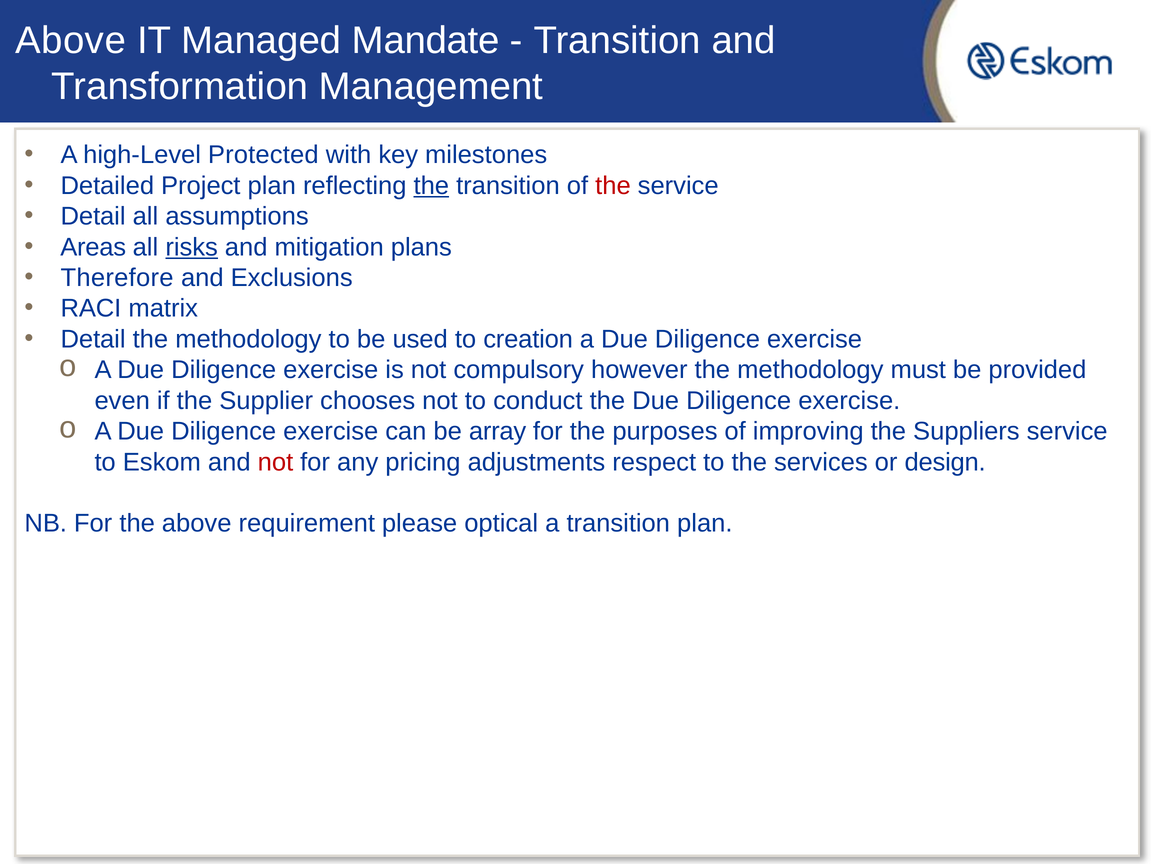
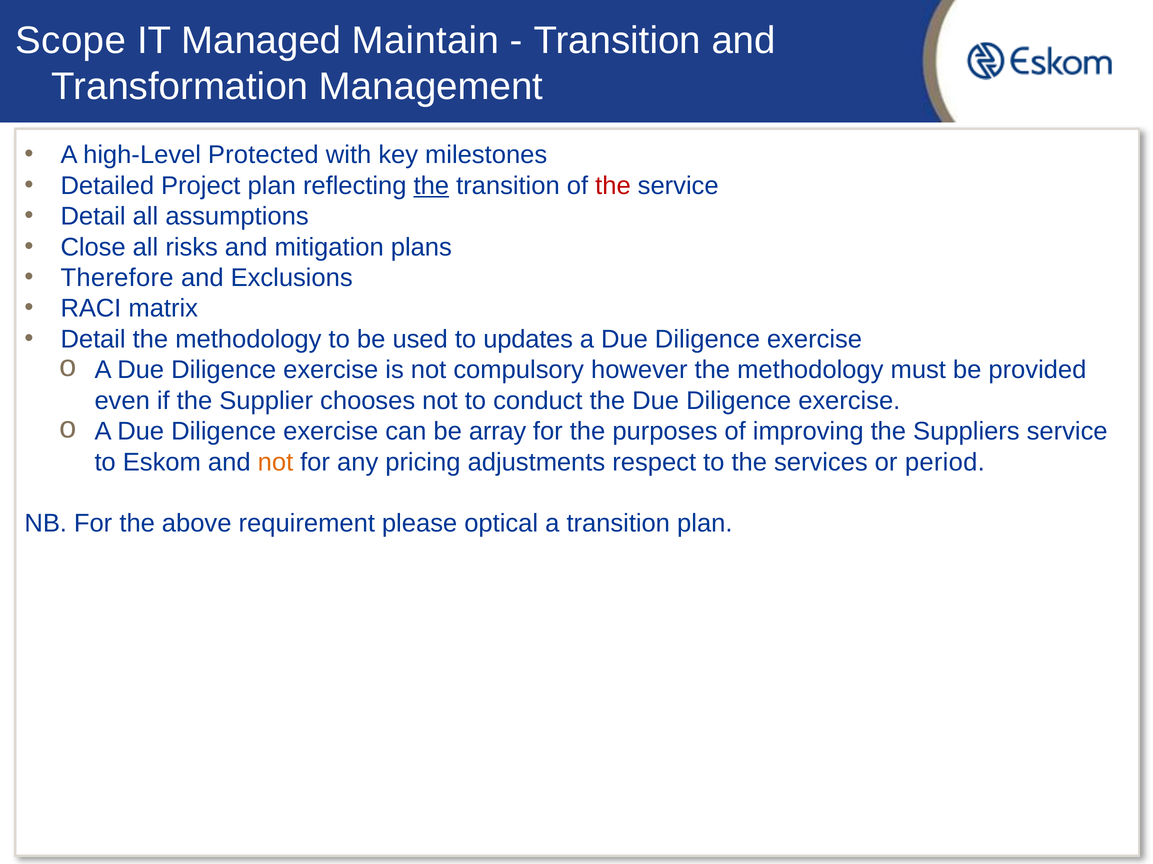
Above: Above -> Scope (71, 41)
Mandate: Mandate -> Maintain (425, 41)
Areas: Areas -> Close (93, 247)
risks underline: present -> none (192, 247)
creation: creation -> updates (528, 340)
not colour: red -> orange (275, 462)
design: design -> period (945, 462)
